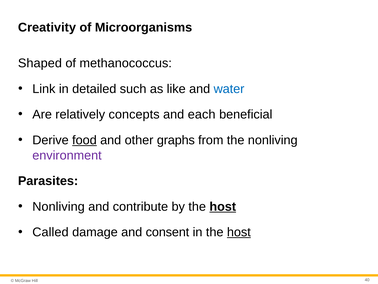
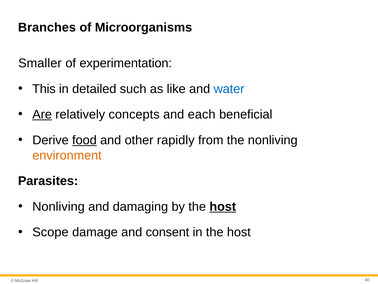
Creativity: Creativity -> Branches (47, 28)
Shaped: Shaped -> Smaller (40, 63)
methanococcus: methanococcus -> experimentation (126, 63)
Link: Link -> This (44, 89)
Are underline: none -> present (42, 114)
graphs: graphs -> rapidly (176, 140)
environment colour: purple -> orange (67, 155)
contribute: contribute -> damaging (140, 206)
Called: Called -> Scope (50, 232)
host underline: present -> none (239, 232)
